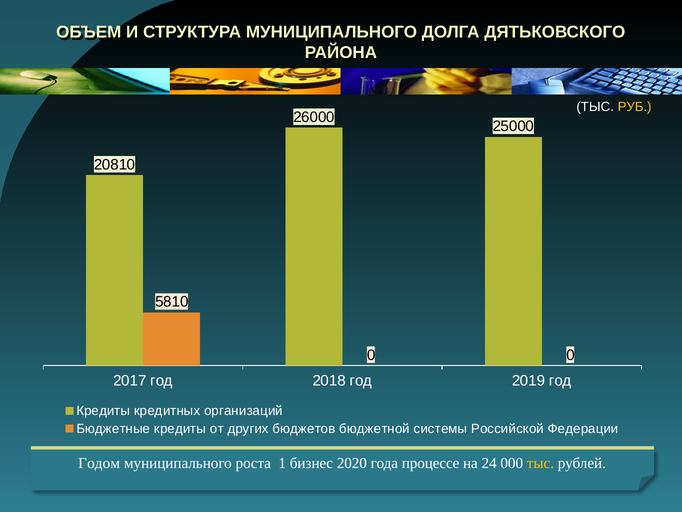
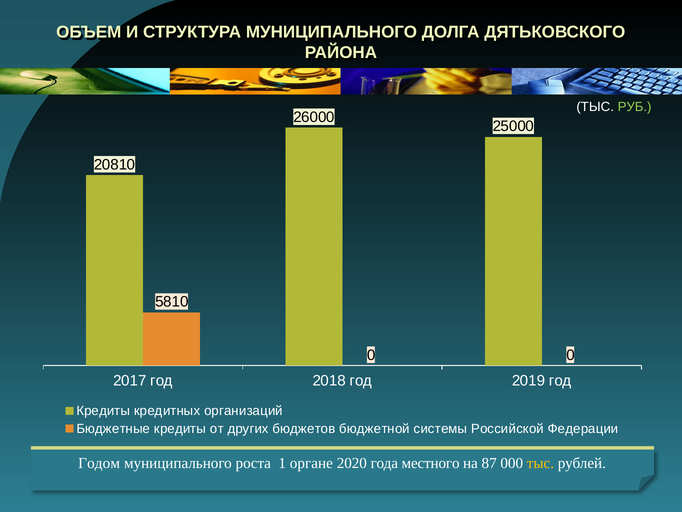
РУБ colour: yellow -> light green (635, 107)
бизнес: бизнес -> органе (311, 463)
процессе: процессе -> местного (431, 463)
24: 24 -> 87 (489, 463)
